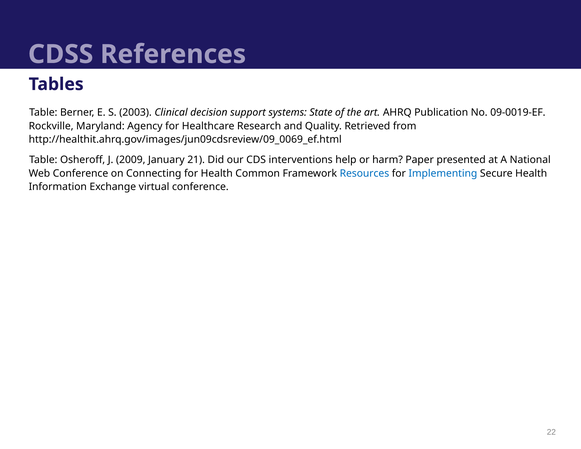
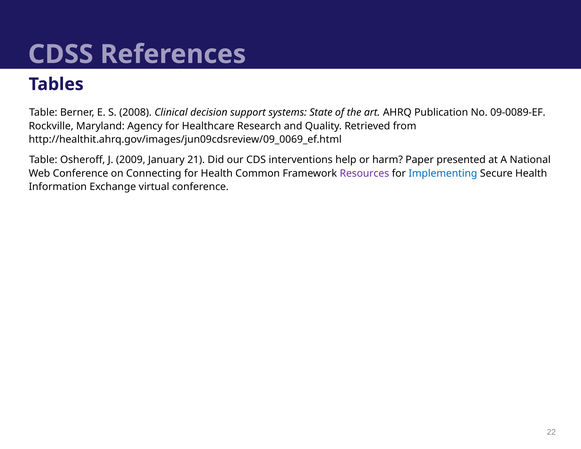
2003: 2003 -> 2008 (135, 112)
09-0019-EF: 09-0019-EF -> 09-0089-EF (518, 112)
Resources colour: blue -> purple (364, 173)
